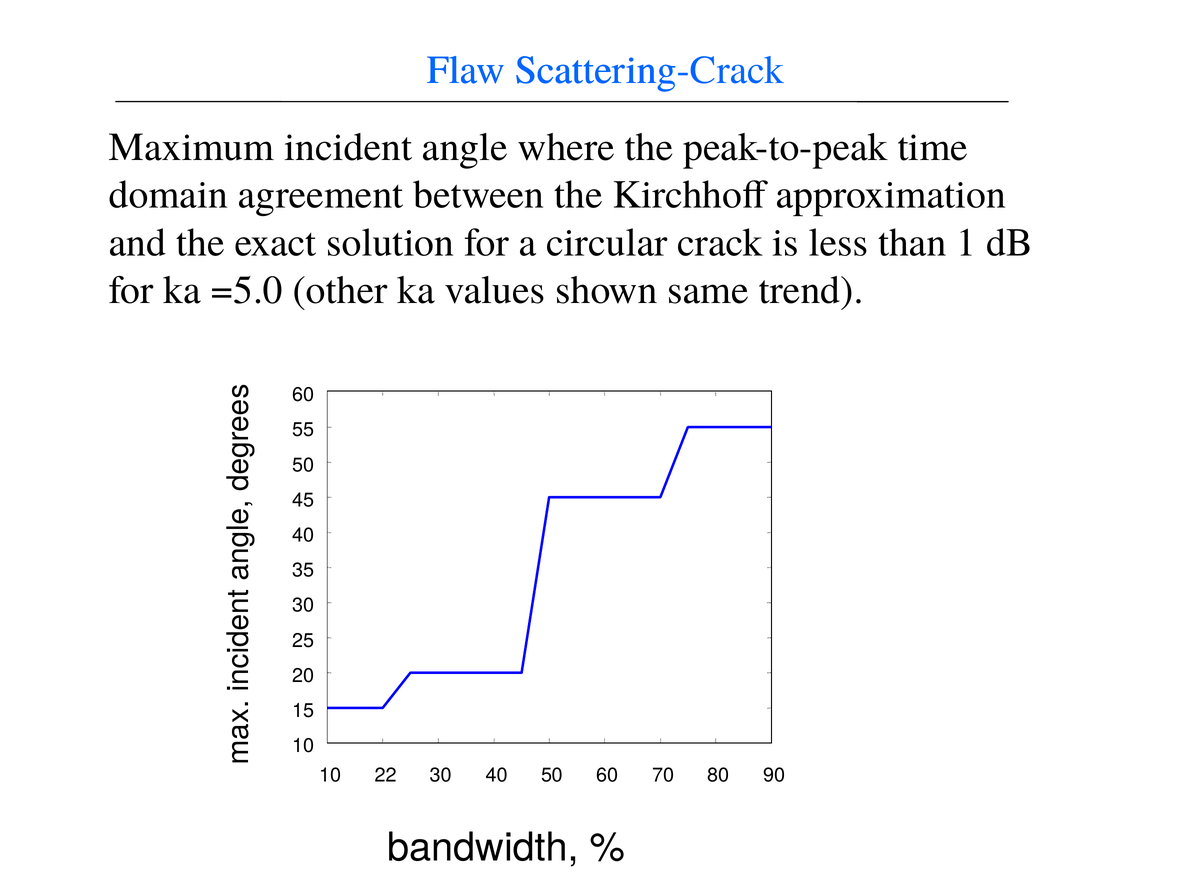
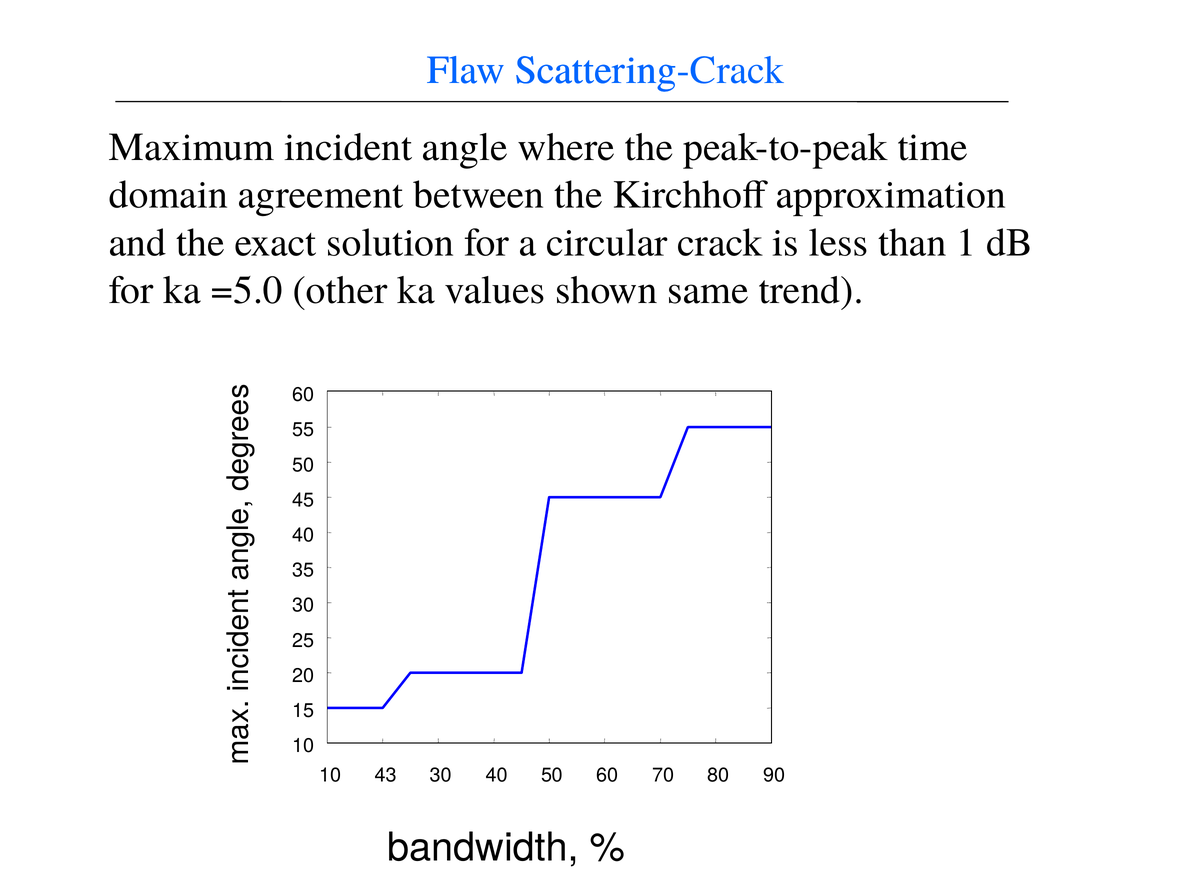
22: 22 -> 43 (386, 775)
